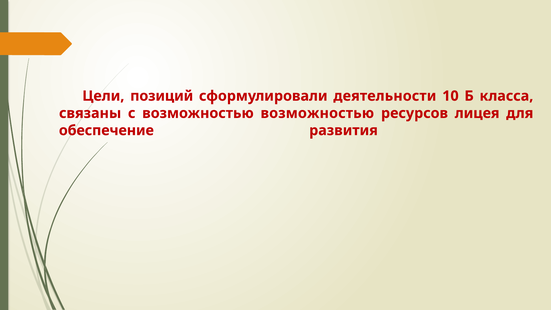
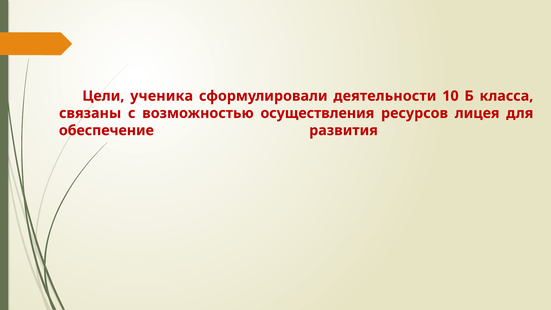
позиций: позиций -> ученика (162, 96)
возможностью возможностью: возможностью -> осуществления (317, 113)
